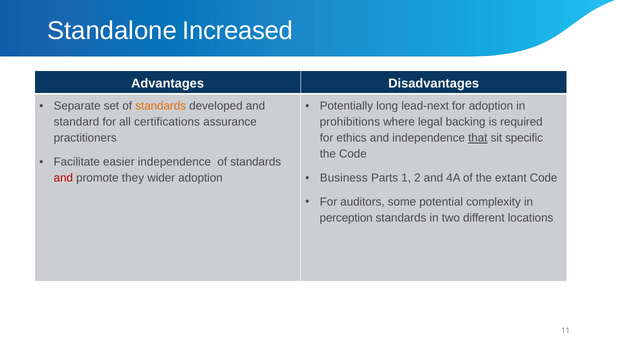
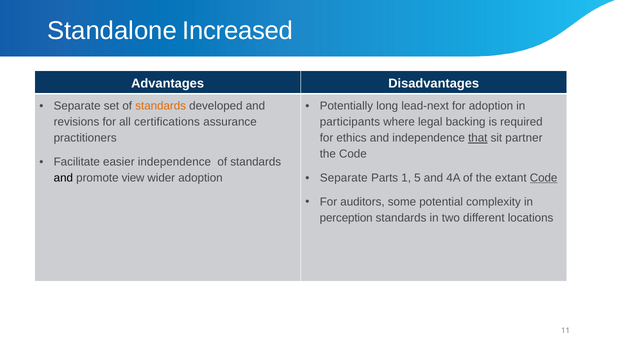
standard: standard -> revisions (77, 122)
prohibitions: prohibitions -> participants (350, 122)
specific: specific -> partner (524, 138)
and colour: red -> black (63, 178)
they: they -> view (133, 178)
Business: Business -> Separate (344, 178)
2: 2 -> 5 (417, 178)
Code underline: none -> present (544, 178)
